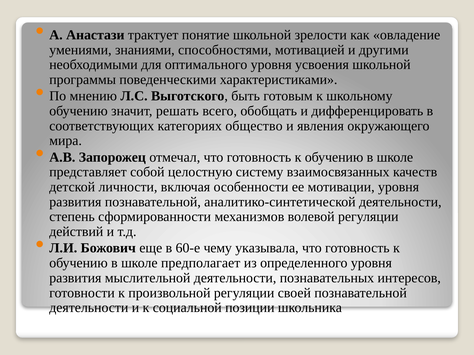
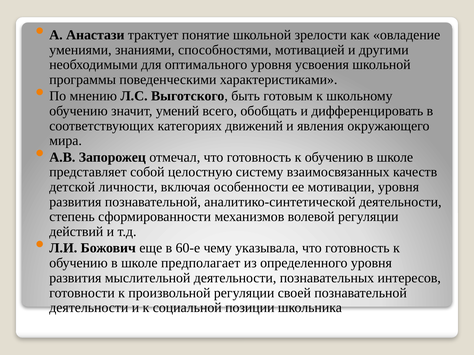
решать: решать -> умений (177, 111)
общество: общество -> движений (254, 126)
